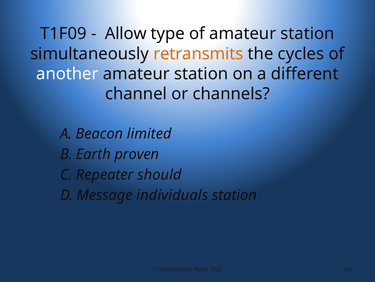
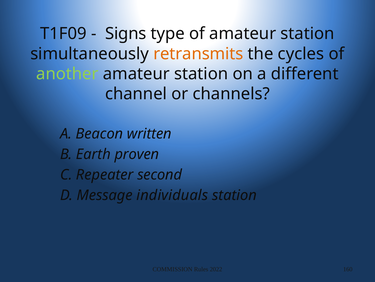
Allow: Allow -> Signs (126, 34)
another colour: white -> light green (67, 74)
limited: limited -> written (149, 133)
should: should -> second (160, 174)
